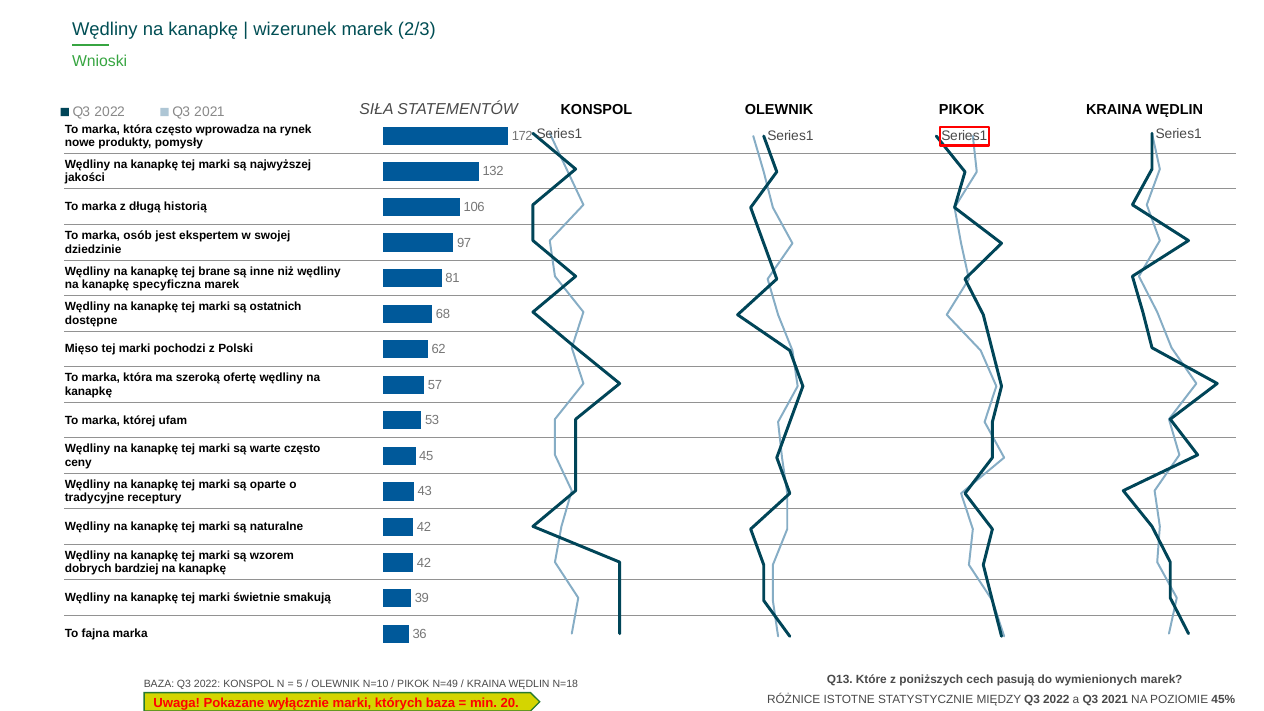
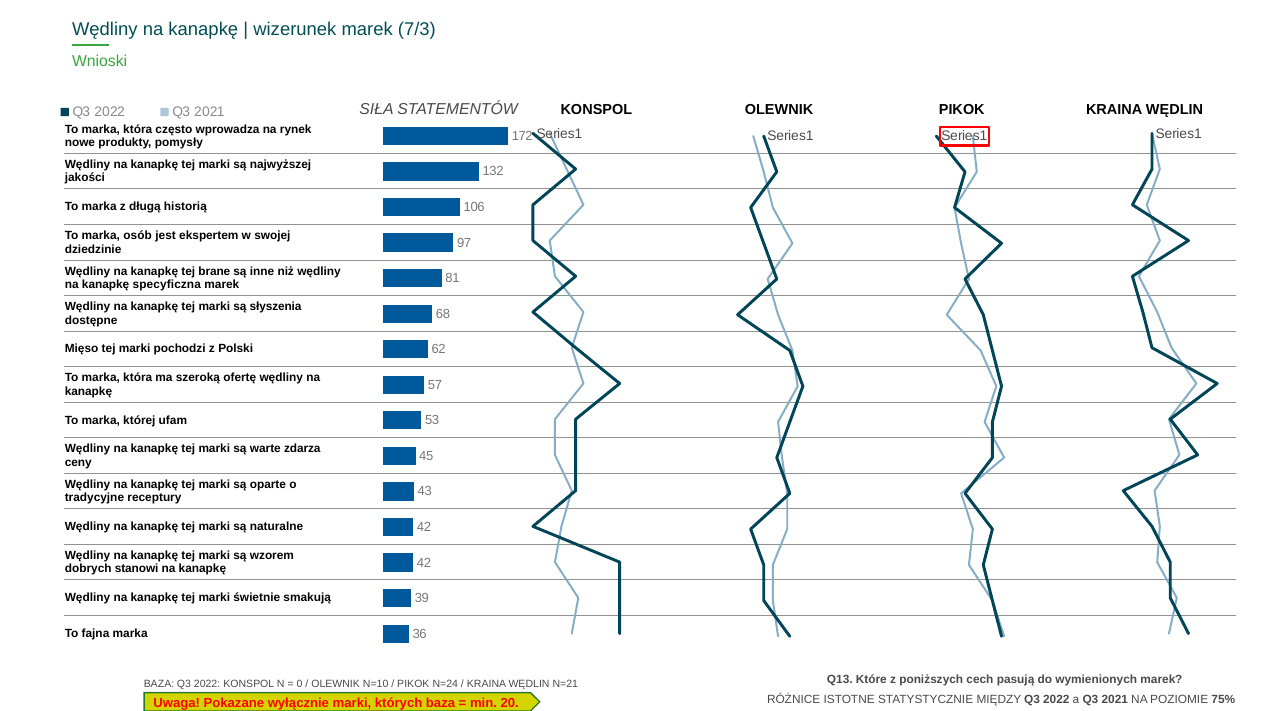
2/3: 2/3 -> 7/3 (417, 29)
ostatnich: ostatnich -> słyszenia (276, 307)
warte często: często -> zdarza (302, 449)
bardziej: bardziej -> stanowi (137, 569)
5: 5 -> 0 (300, 684)
N=49: N=49 -> N=24 (445, 684)
N=18: N=18 -> N=21 (565, 684)
45%: 45% -> 75% (1223, 699)
